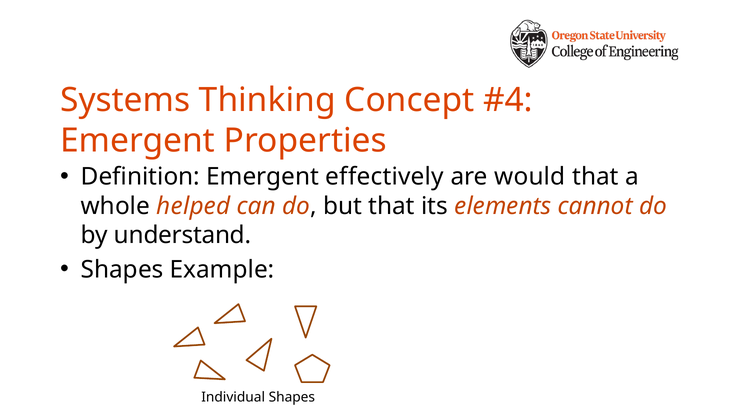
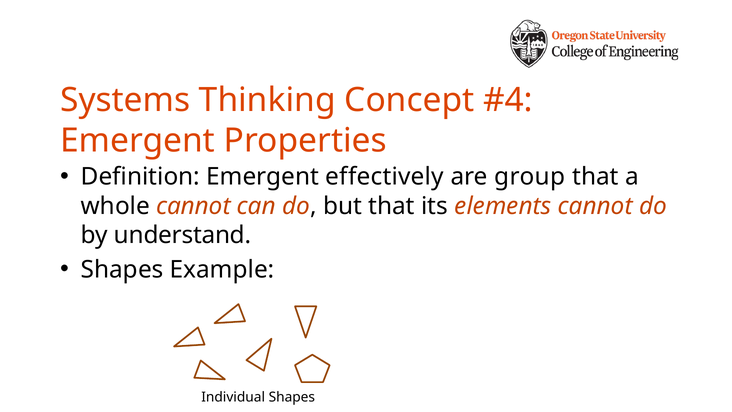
would: would -> group (530, 177)
whole helped: helped -> cannot (193, 206)
